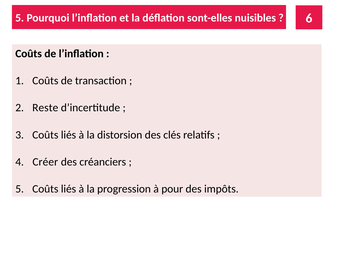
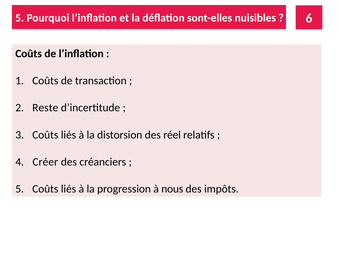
clés: clés -> réel (172, 135)
pour: pour -> nous (172, 189)
